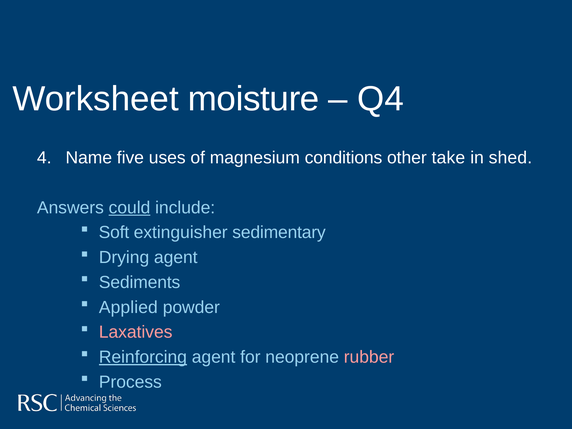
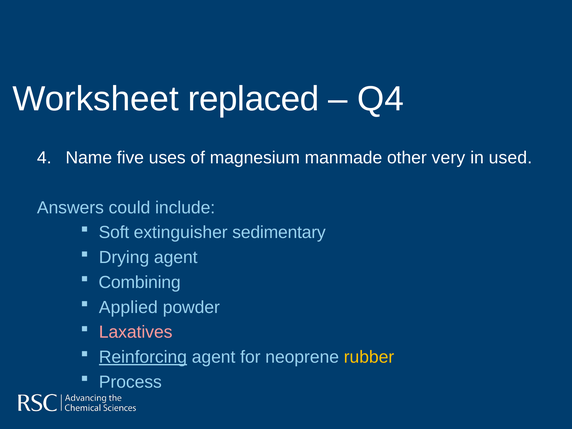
moisture: moisture -> replaced (254, 99)
conditions: conditions -> manmade (343, 158)
take: take -> very (448, 158)
shed: shed -> used (510, 158)
could underline: present -> none (129, 208)
Sediments: Sediments -> Combining (140, 282)
rubber colour: pink -> yellow (369, 357)
